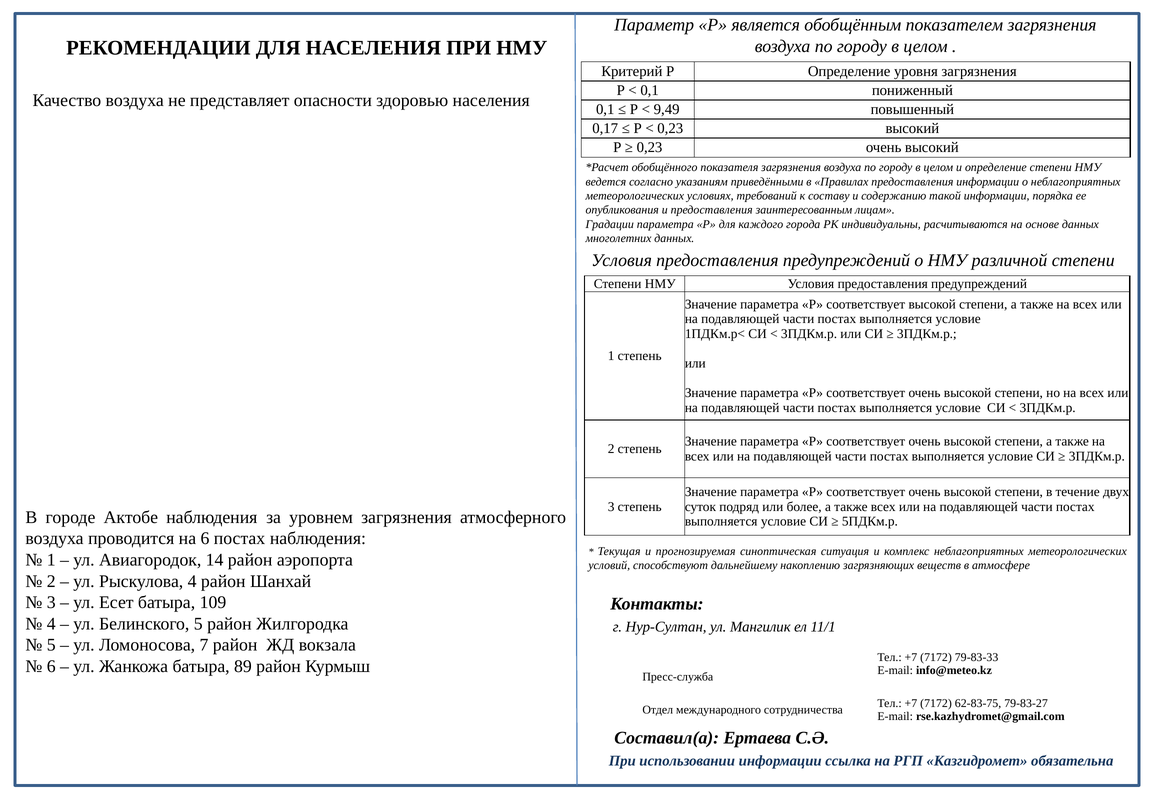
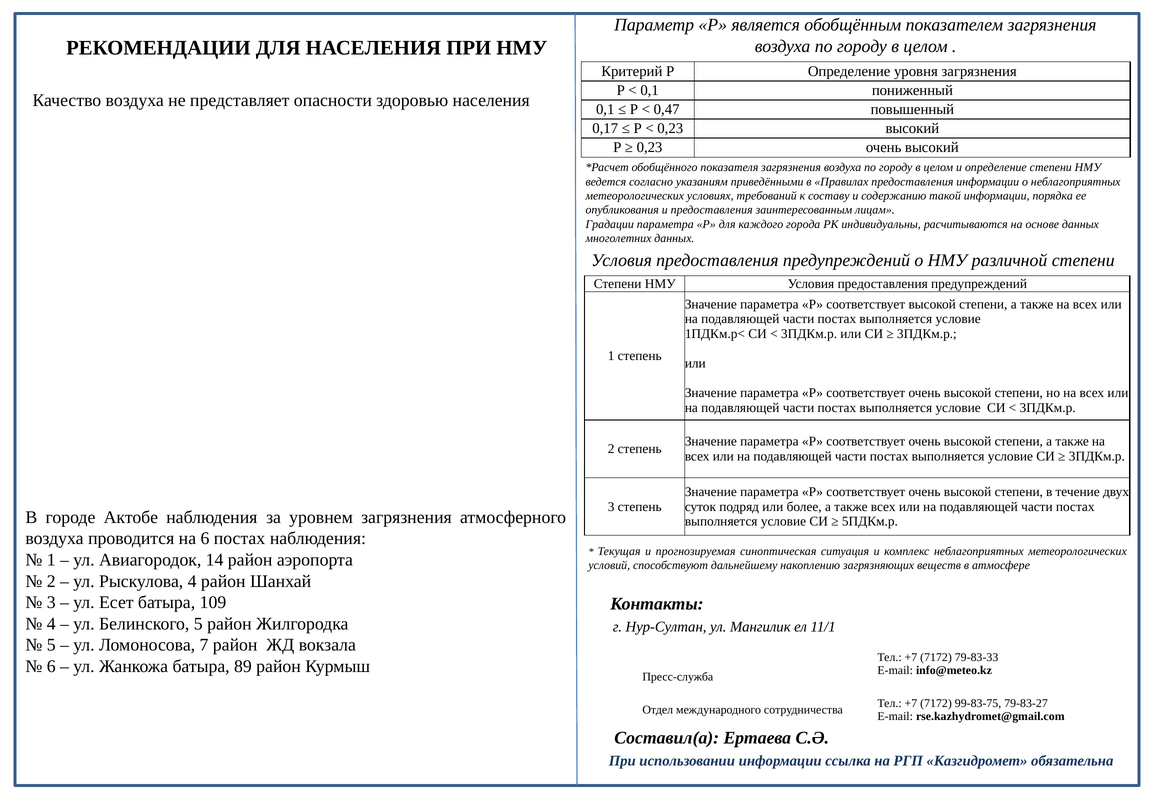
9,49: 9,49 -> 0,47 (667, 109)
62-83-75: 62-83-75 -> 99-83-75 (978, 703)
